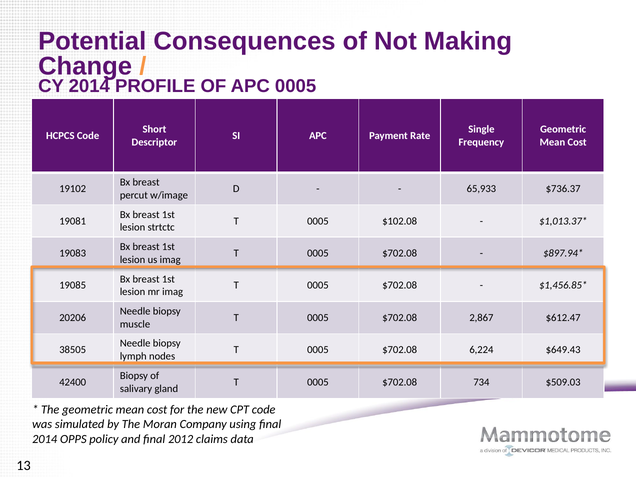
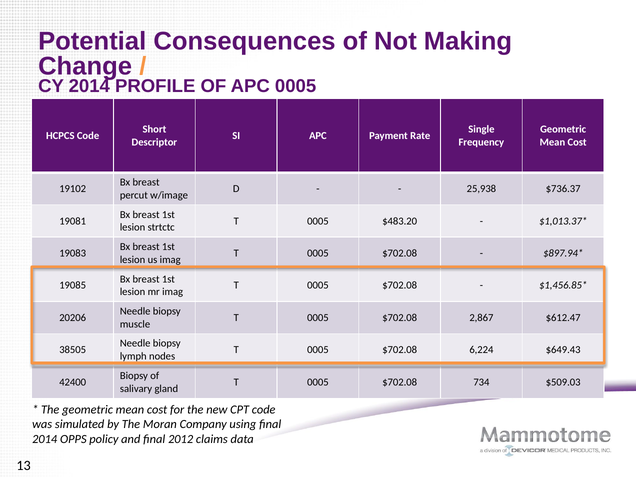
65,933: 65,933 -> 25,938 (481, 189)
$102.08: $102.08 -> $483.20 (400, 221)
